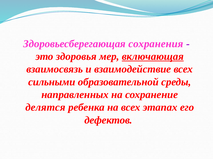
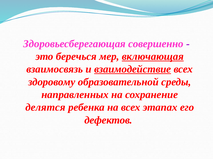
сохранения: сохранения -> совершенно (156, 44)
здоровья: здоровья -> беречься (76, 57)
взаимодействие underline: none -> present (133, 69)
сильными: сильными -> здоровому (52, 82)
